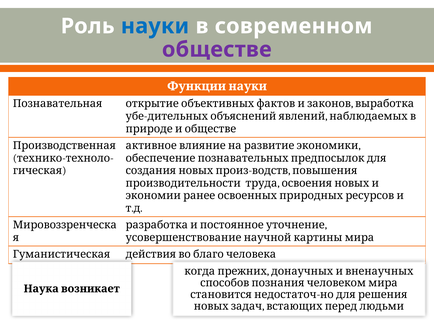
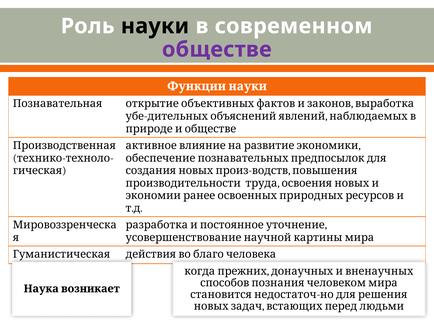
науки colour: blue -> black (155, 26)
